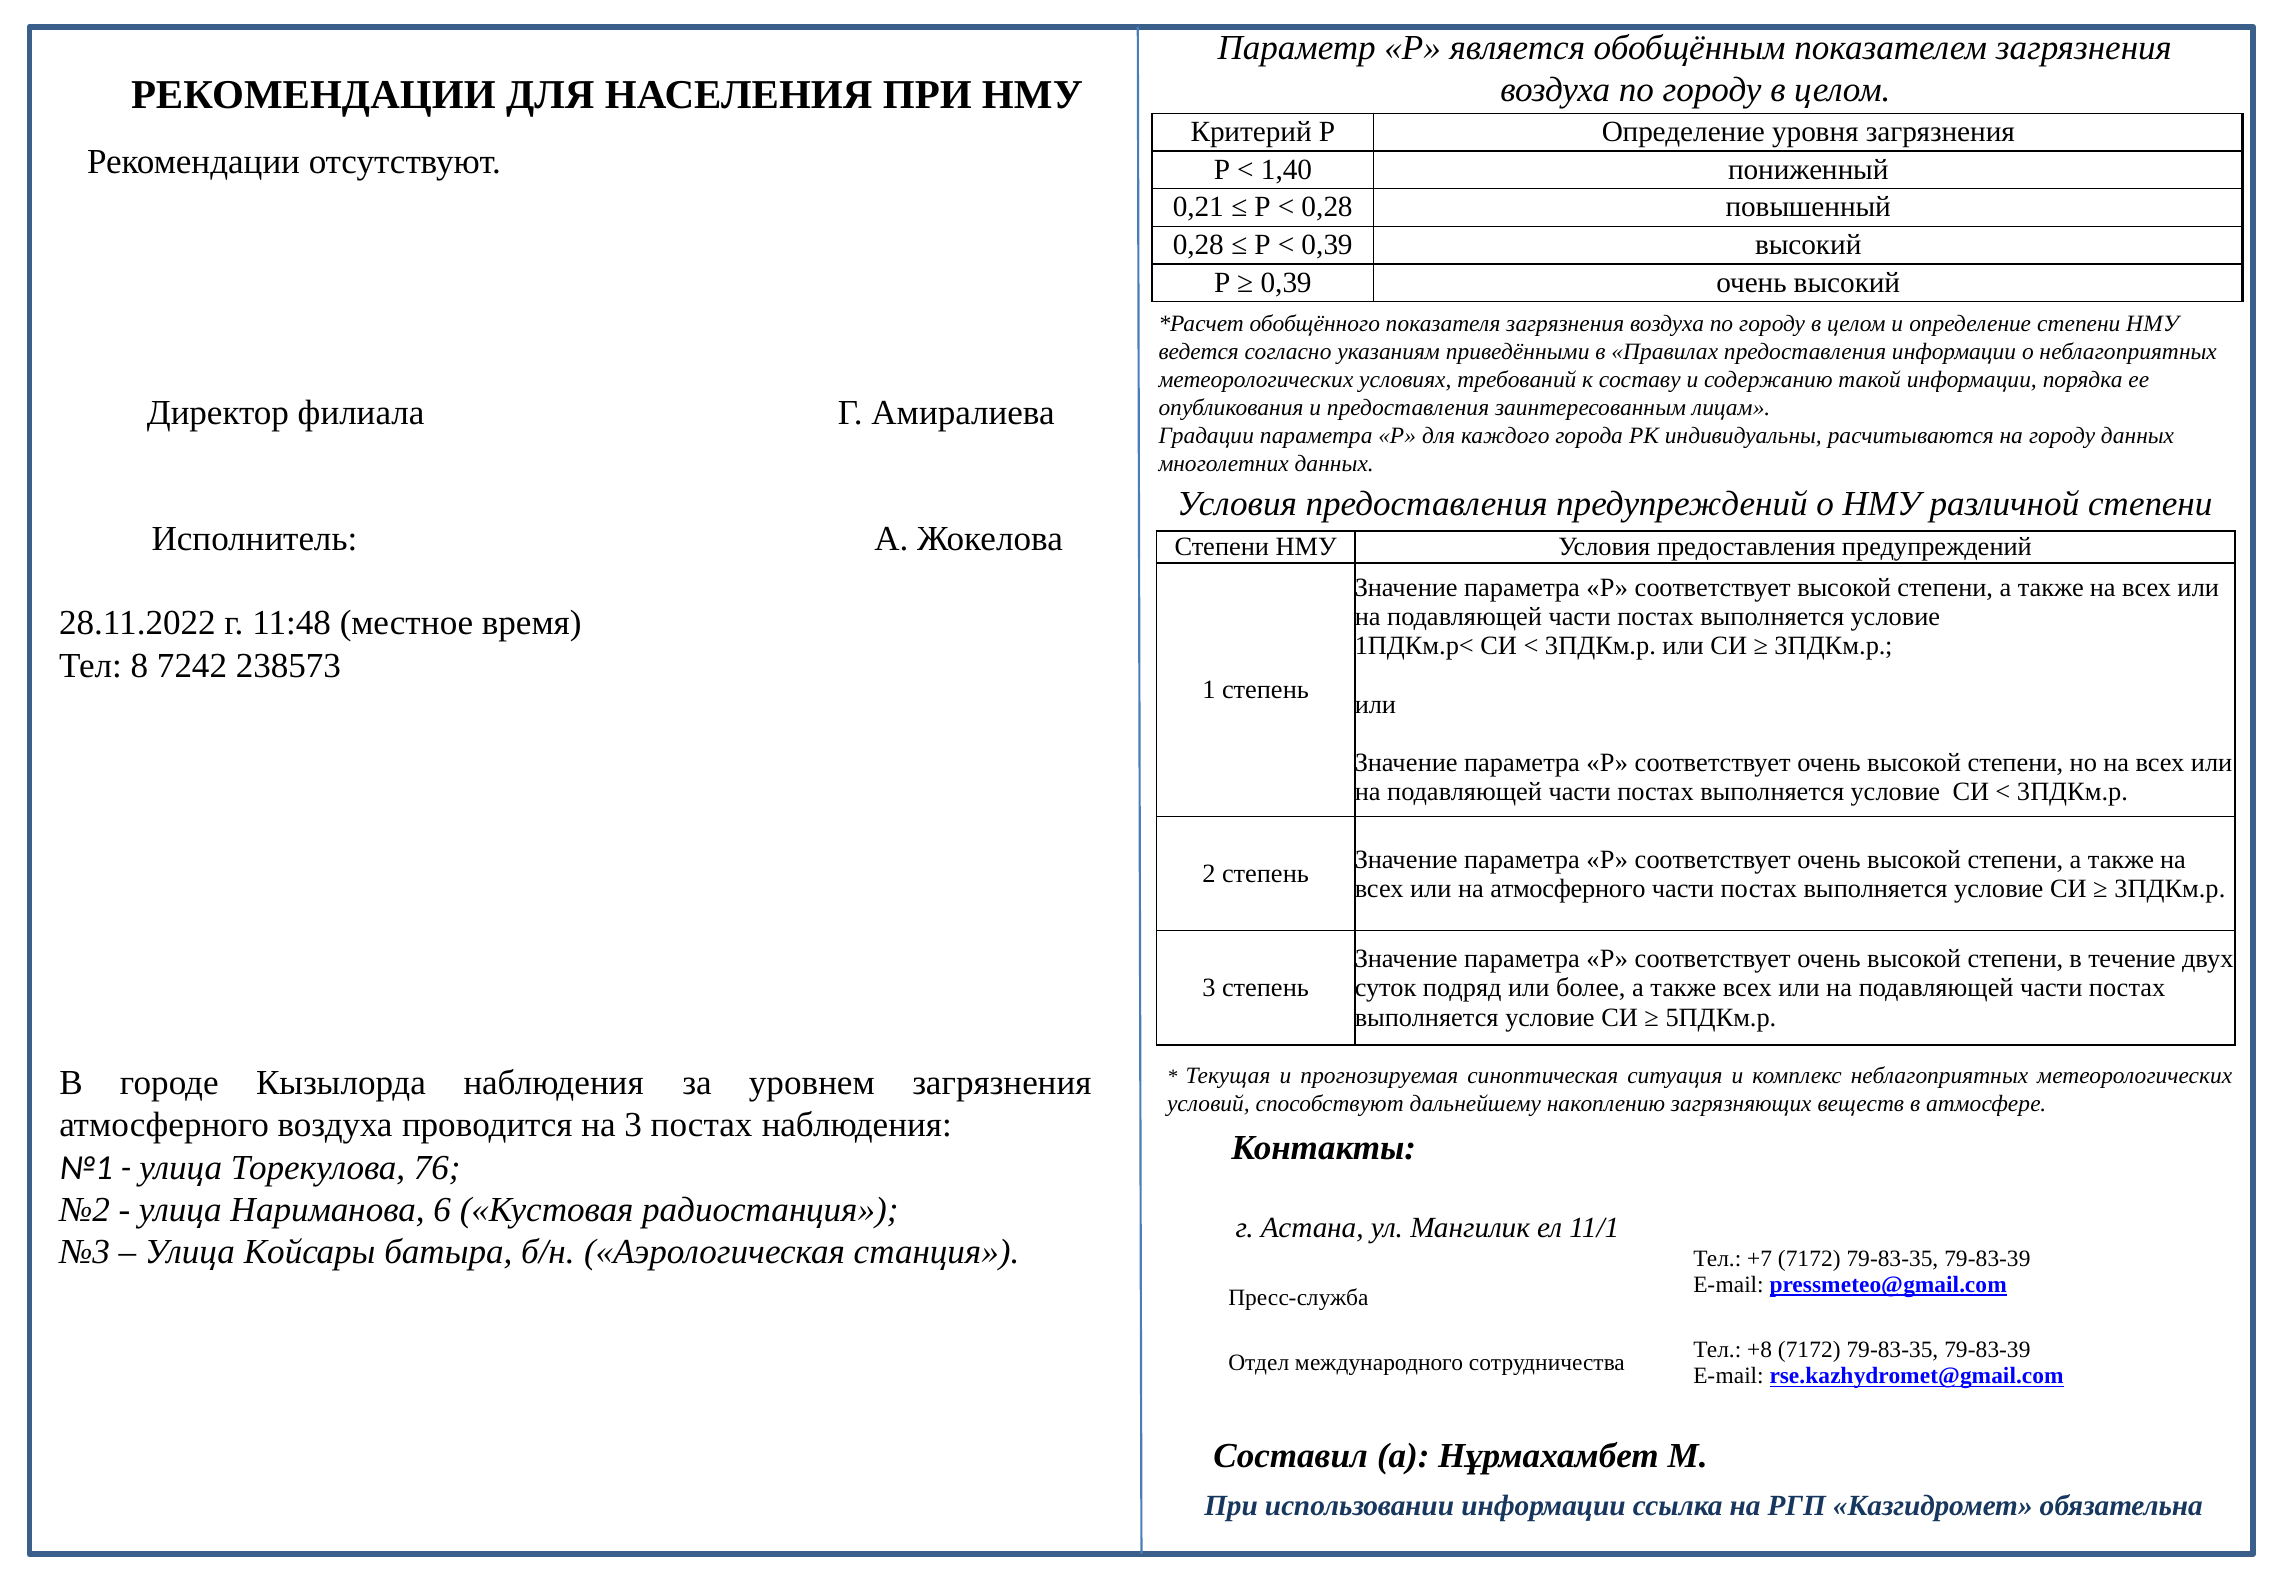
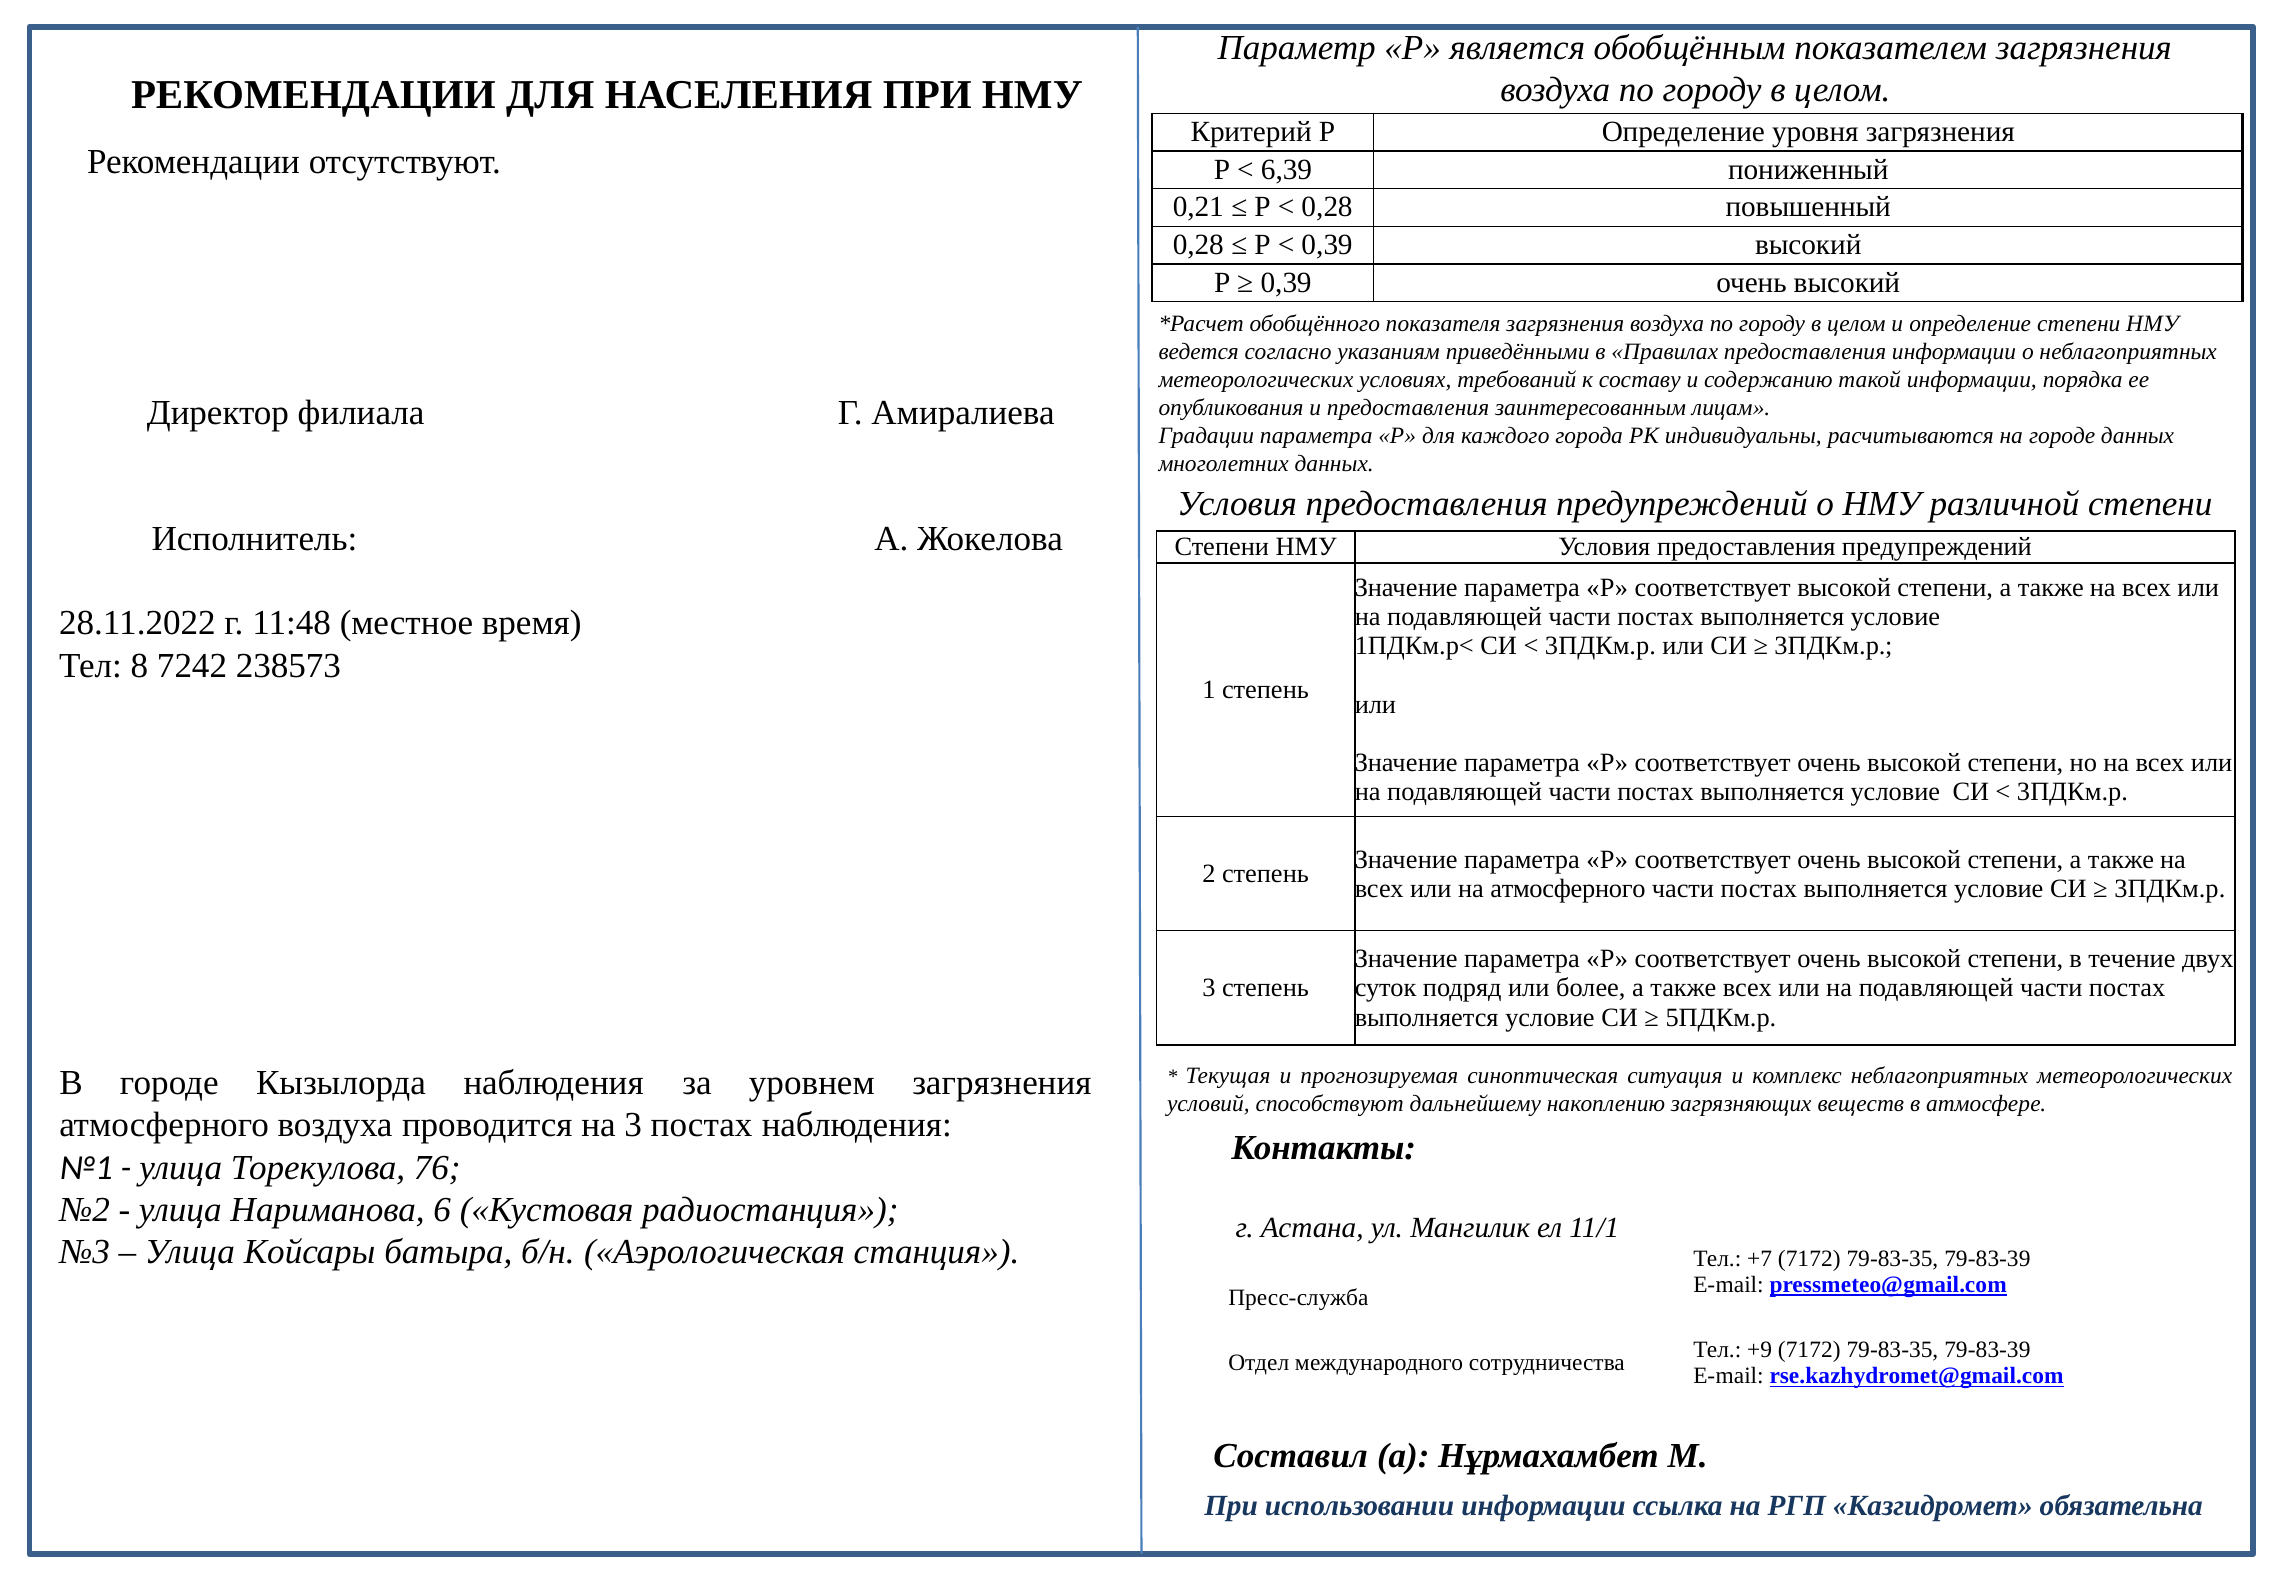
1,40: 1,40 -> 6,39 (1286, 170)
на городу: городу -> городе (2062, 436)
+8: +8 -> +9 (1760, 1350)
